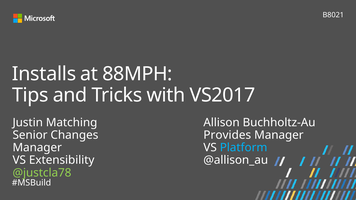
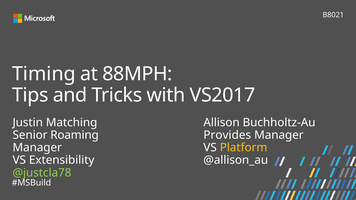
Installs: Installs -> Timing (44, 74)
Changes: Changes -> Roaming (75, 135)
Platform colour: light blue -> yellow (244, 148)
